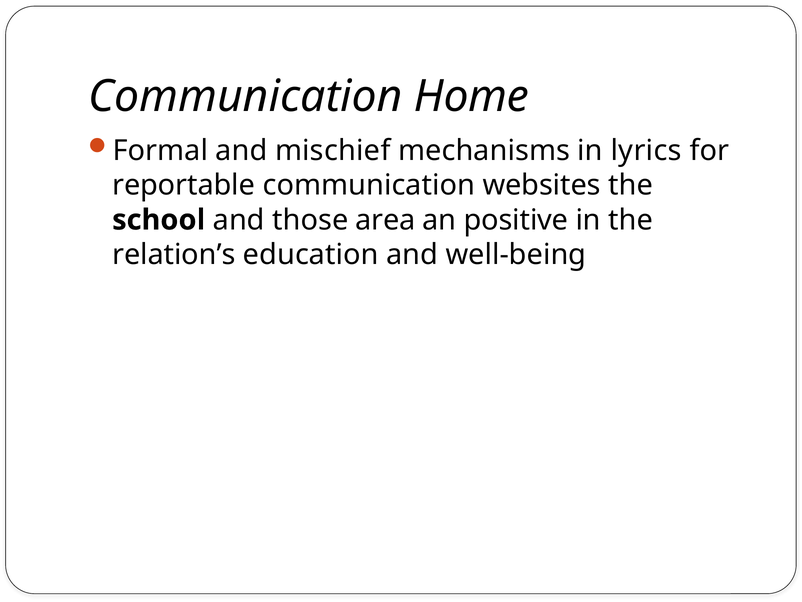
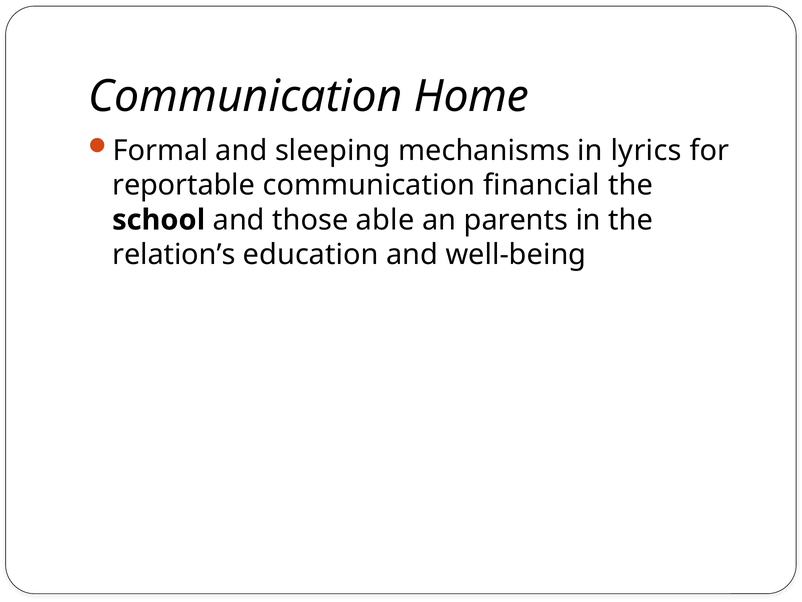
mischief: mischief -> sleeping (333, 150)
websites: websites -> financial (541, 185)
area: area -> able (385, 220)
positive: positive -> parents (516, 220)
